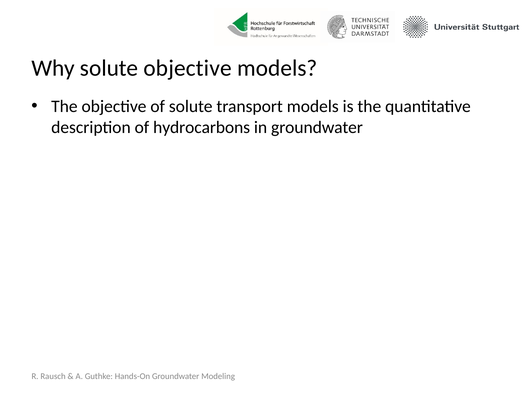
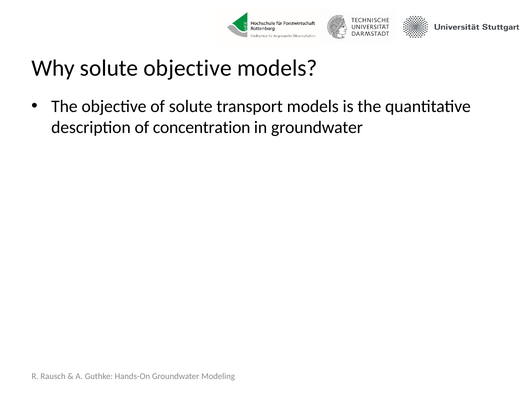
hydrocarbons: hydrocarbons -> concentration (202, 127)
